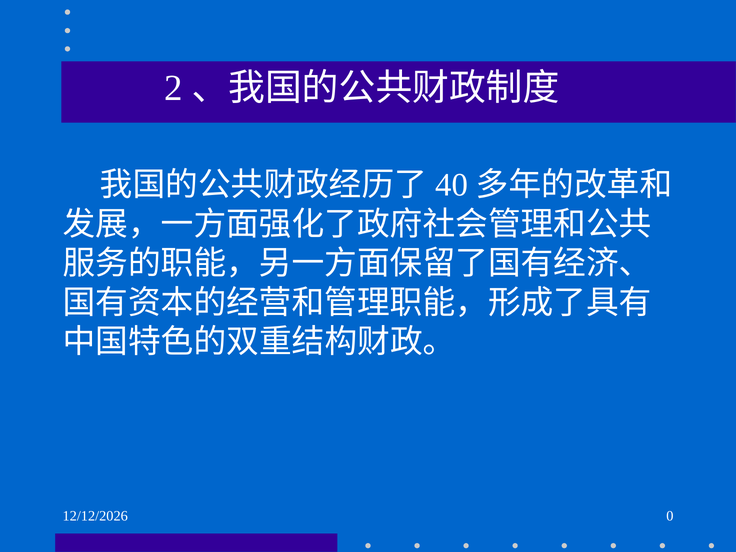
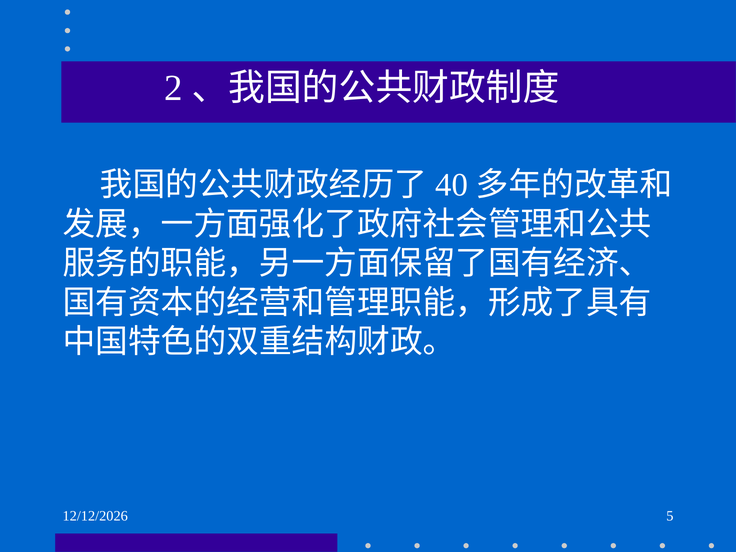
0: 0 -> 5 (670, 516)
